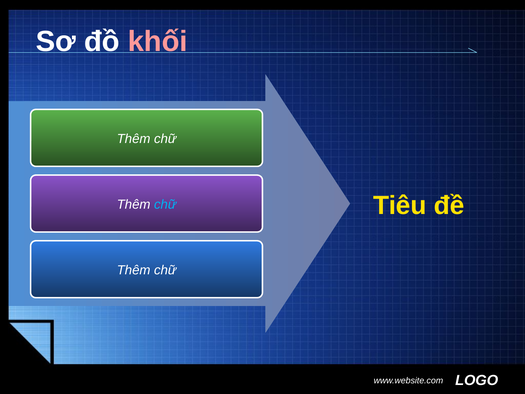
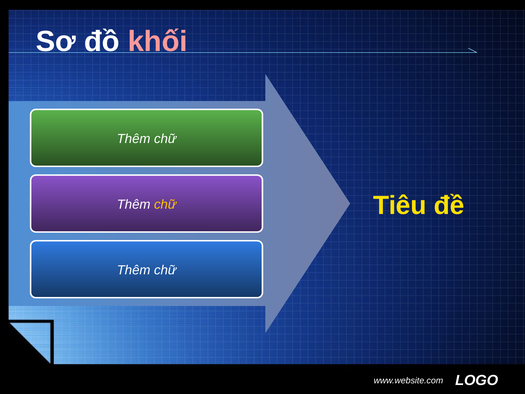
chữ colour: light blue -> yellow (165, 204)
